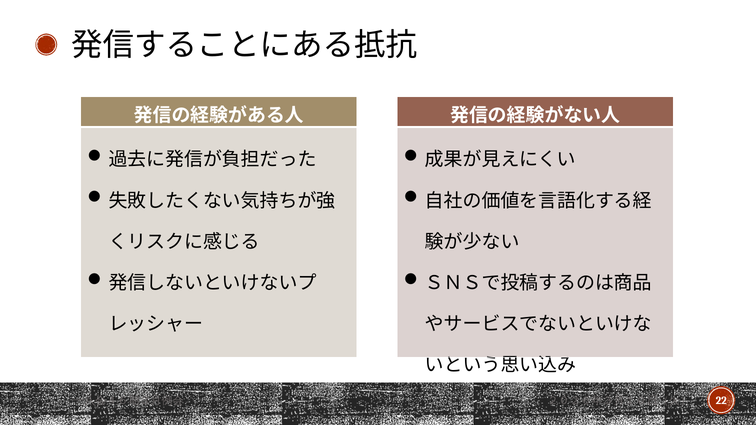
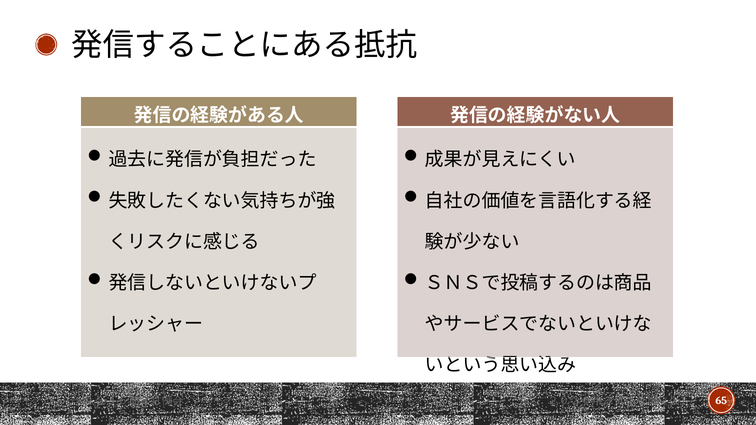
22: 22 -> 65 (721, 401)
